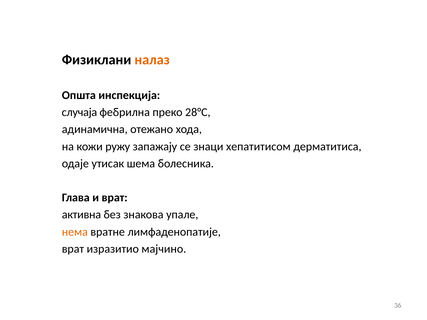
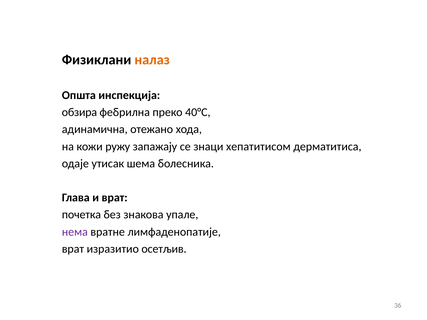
случаја: случаја -> обзира (79, 112)
28°С: 28°С -> 40°С (198, 112)
активна: активна -> почетка (81, 215)
нема colour: orange -> purple (75, 232)
мајчино: мајчино -> осетљив (164, 249)
